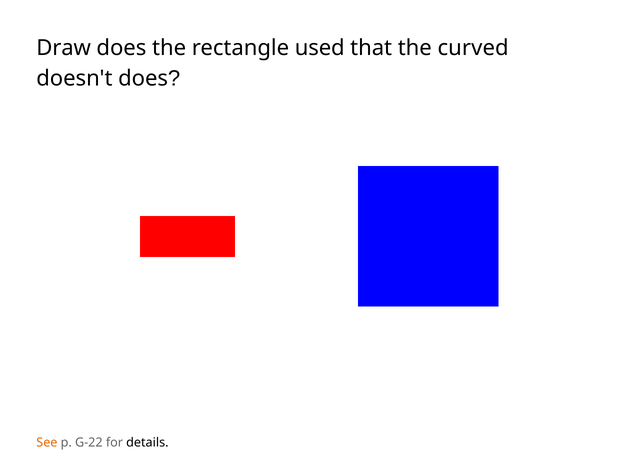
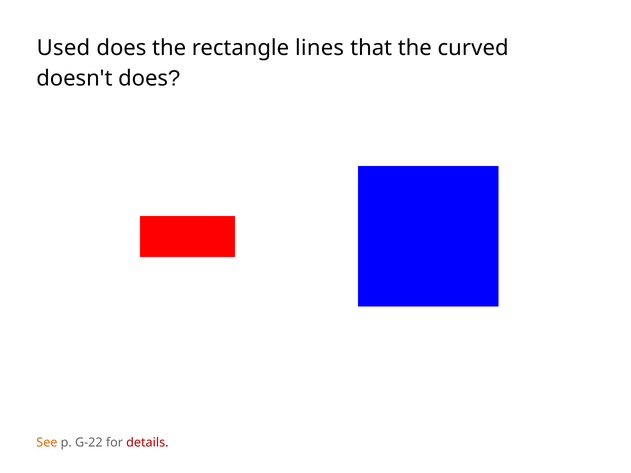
Draw: Draw -> Used (63, 48)
used: used -> lines (320, 48)
details colour: black -> red (147, 443)
